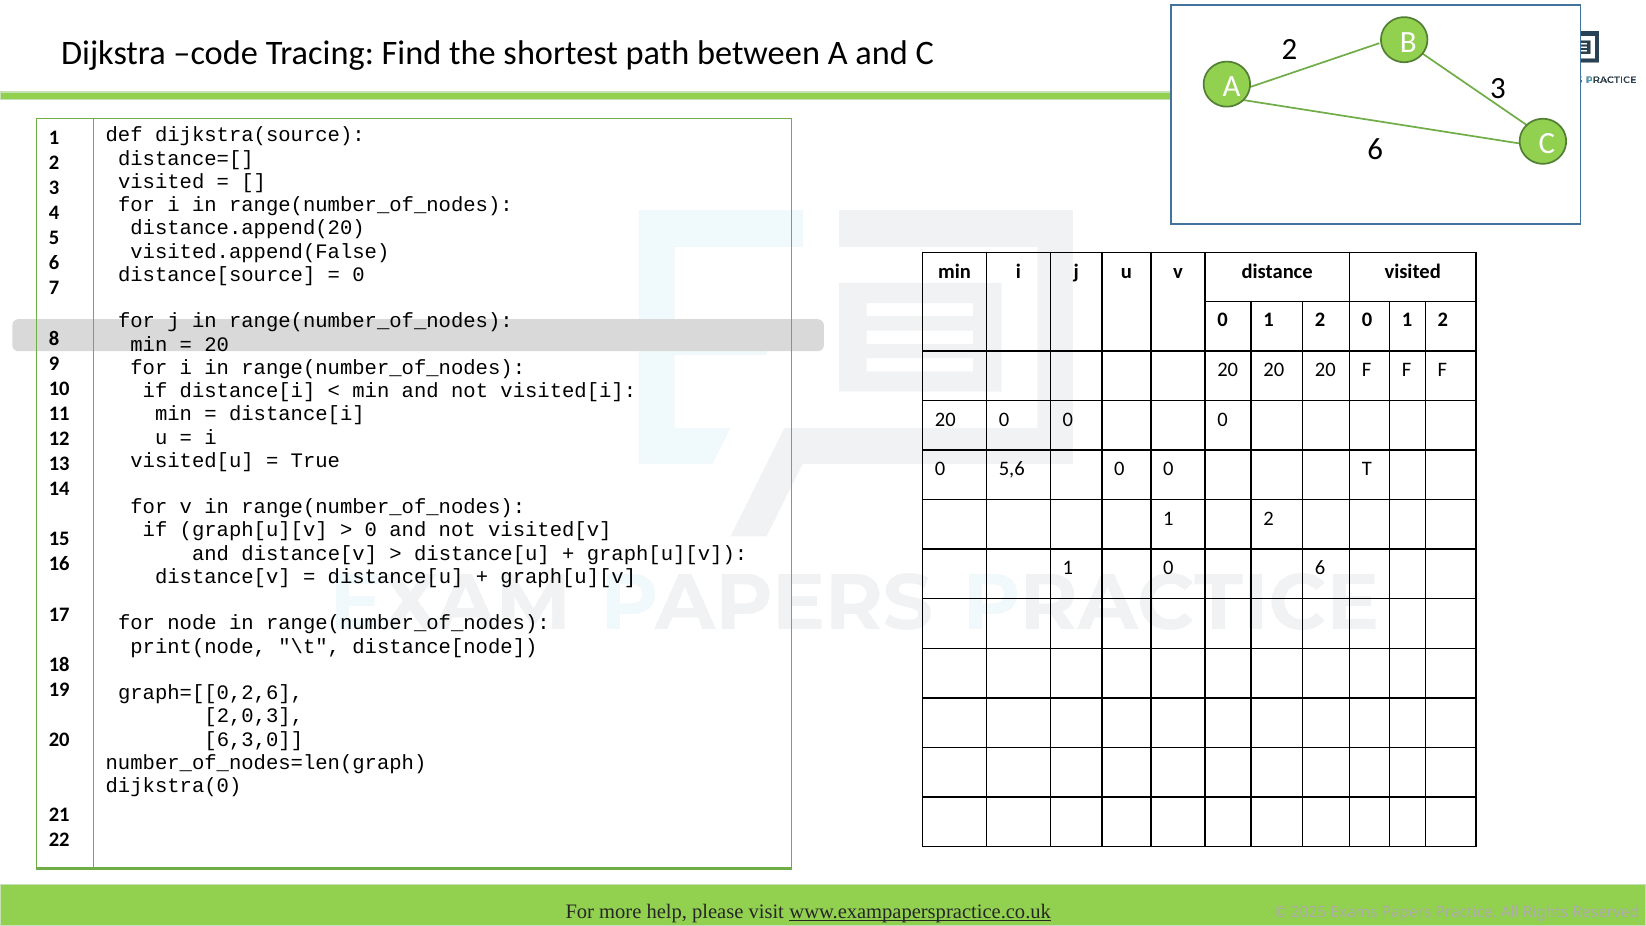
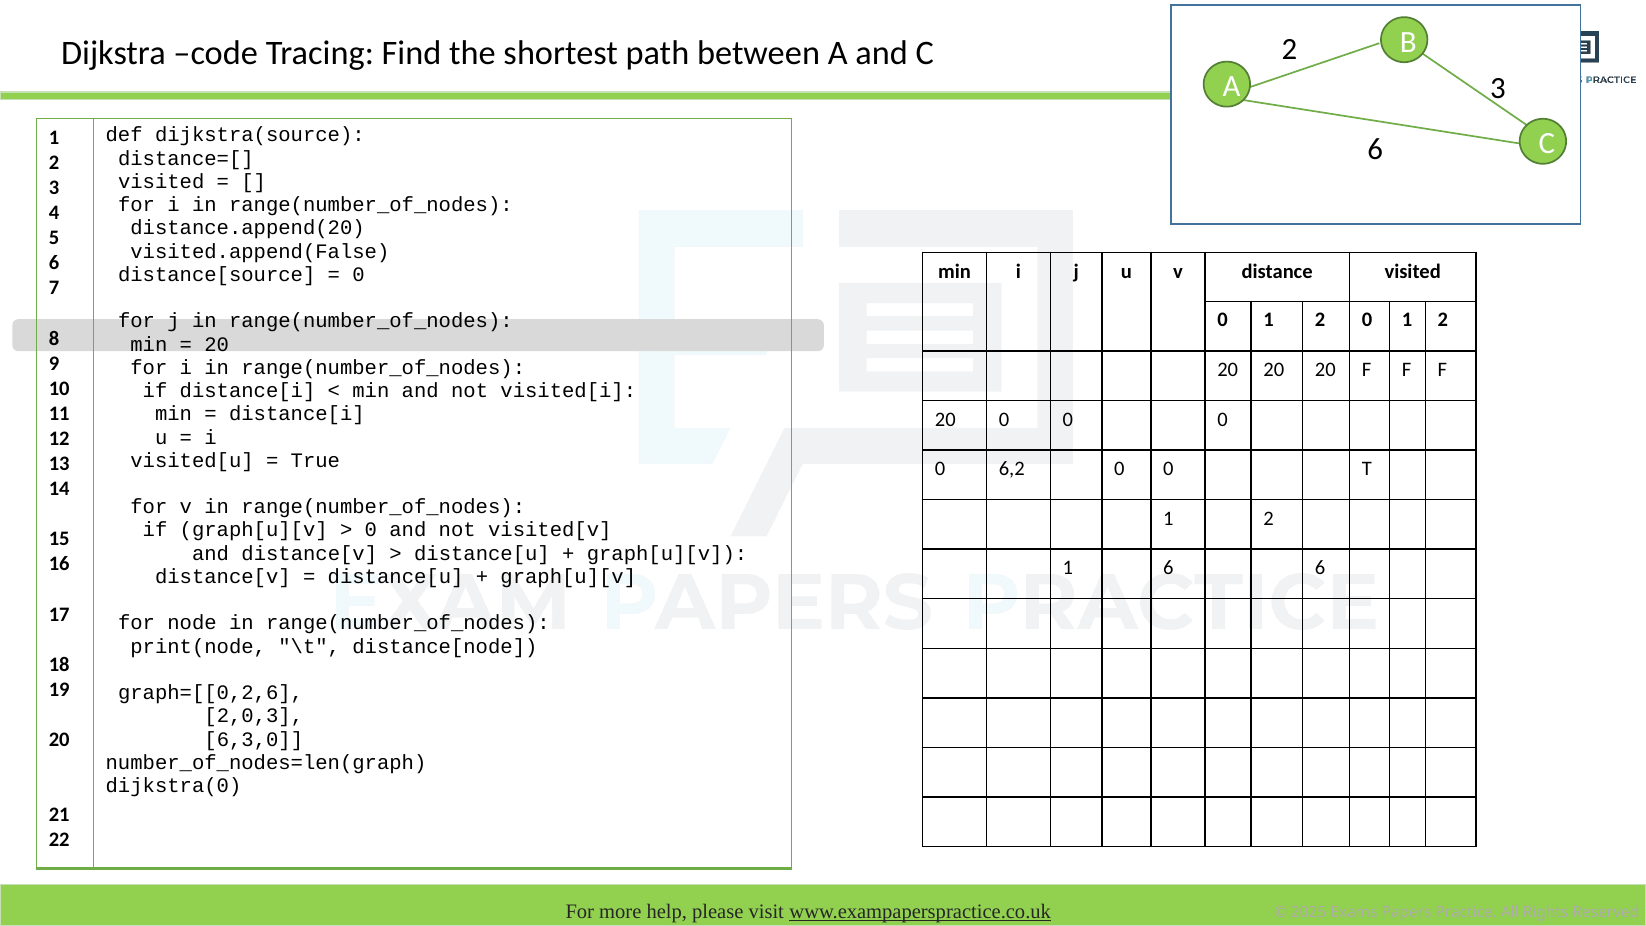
5,6: 5,6 -> 6,2 (1012, 469)
1 0: 0 -> 6 (1168, 568)
